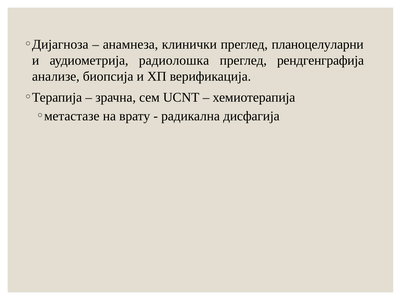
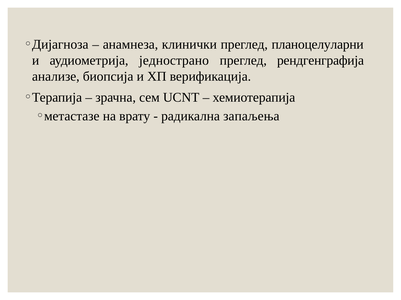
радиолошка: радиолошка -> једнострано (174, 60)
дисфагија: дисфагија -> запаљења (251, 116)
